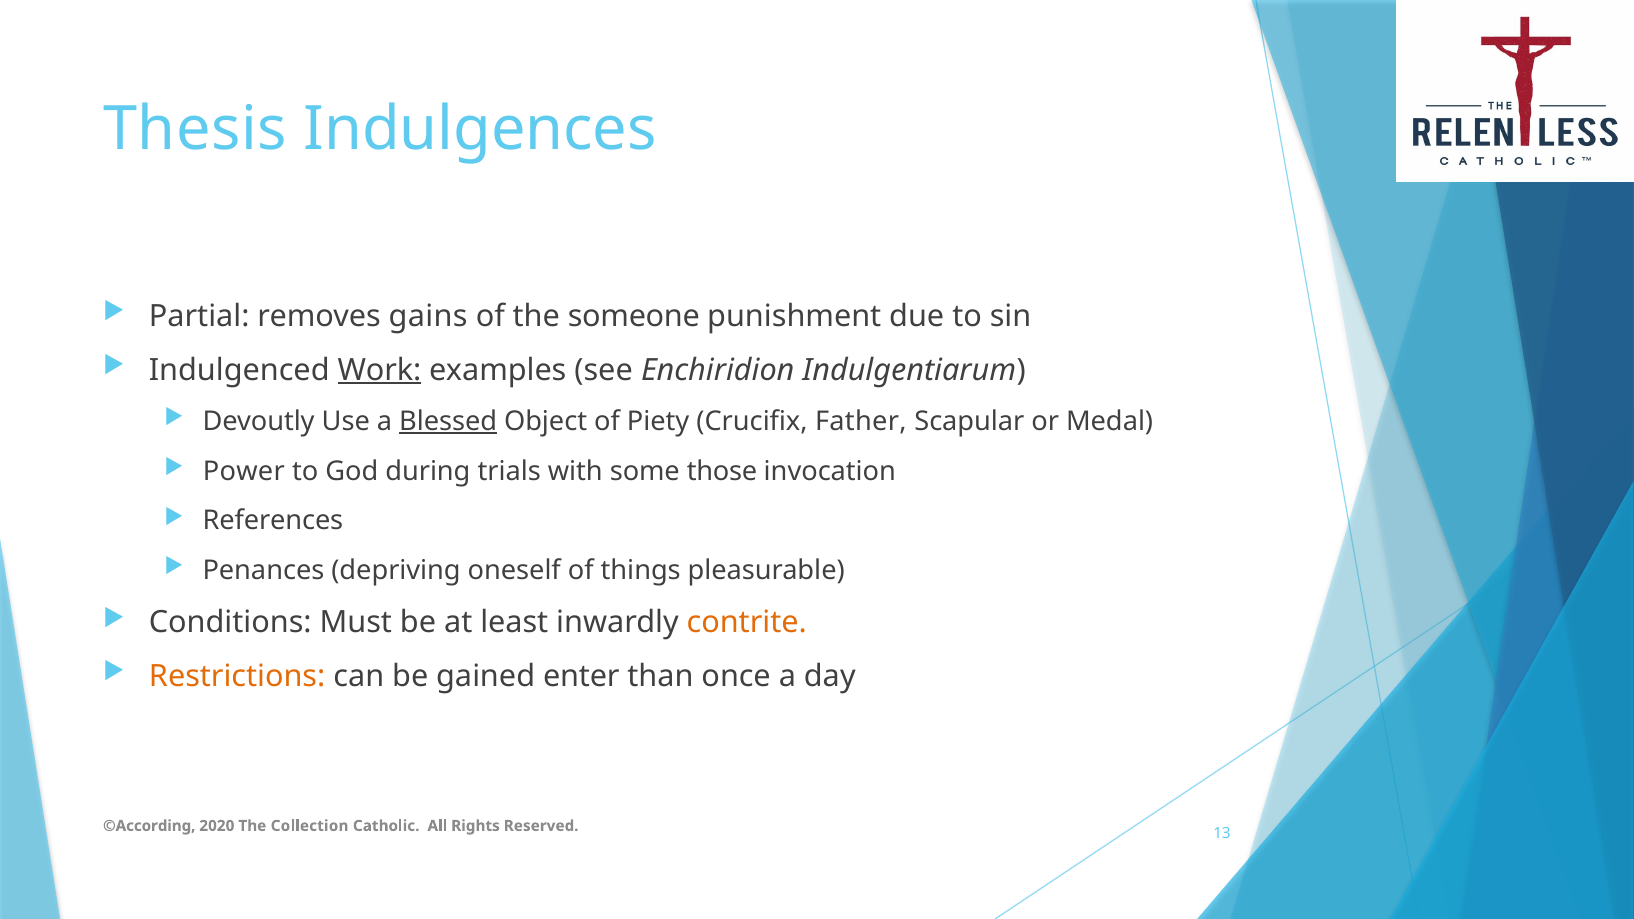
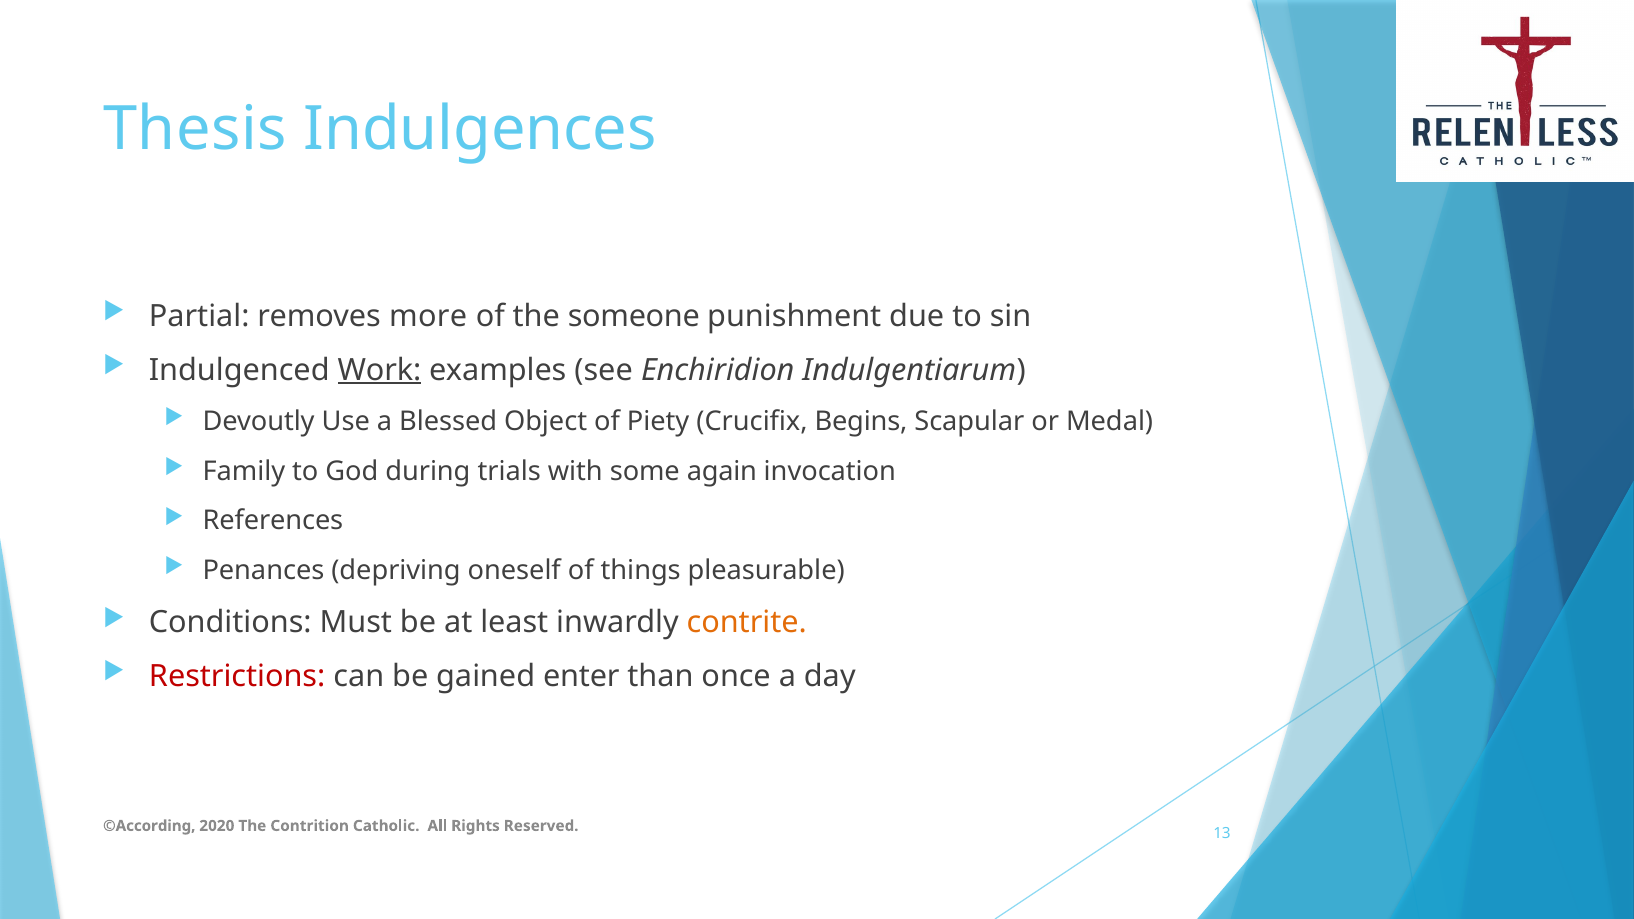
gains: gains -> more (428, 316)
Blessed underline: present -> none (448, 422)
Father: Father -> Begins (861, 422)
Power: Power -> Family (244, 471)
those: those -> again (722, 471)
Restrictions colour: orange -> red (237, 676)
Collection: Collection -> Contrition (310, 826)
